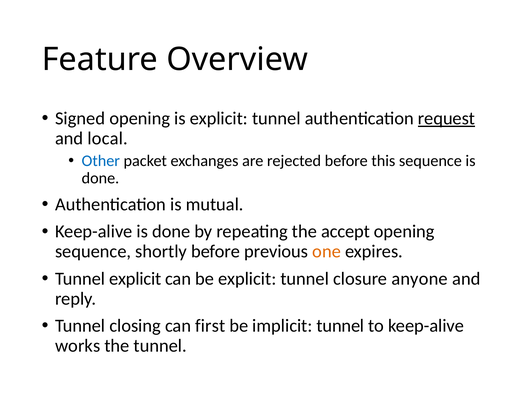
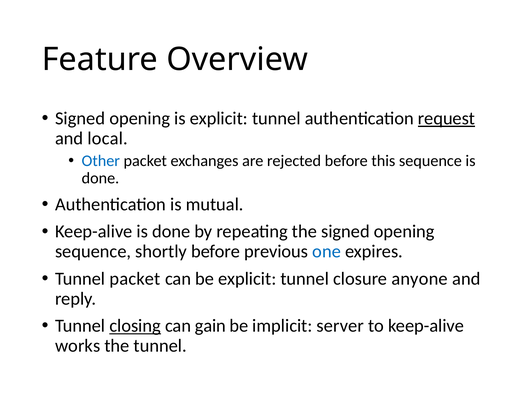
the accept: accept -> signed (345, 232)
one colour: orange -> blue (327, 252)
Tunnel explicit: explicit -> packet (135, 279)
closing underline: none -> present (135, 326)
first: first -> gain (210, 326)
implicit tunnel: tunnel -> server (340, 326)
